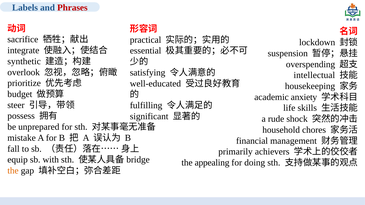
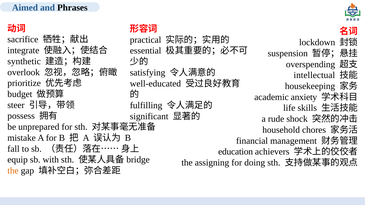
Labels: Labels -> Aimed (25, 8)
Phrases colour: red -> black (72, 8)
primarily: primarily -> education (236, 152)
appealing: appealing -> assigning (212, 163)
